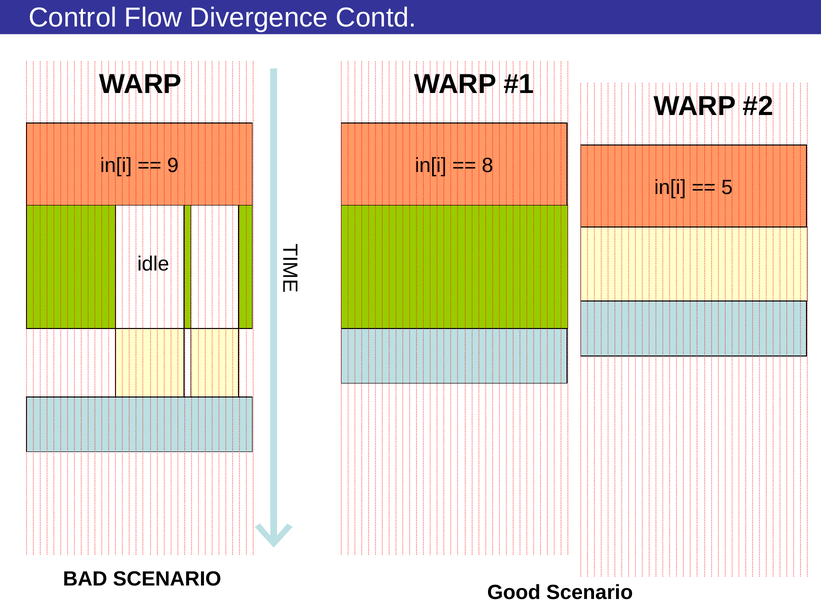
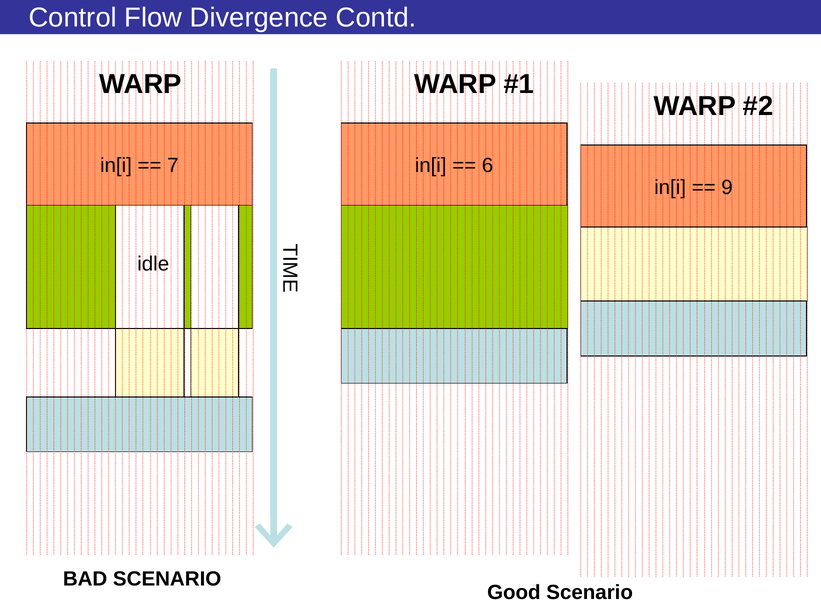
9: 9 -> 7 (173, 166)
8: 8 -> 6 (488, 166)
5: 5 -> 9 (727, 187)
